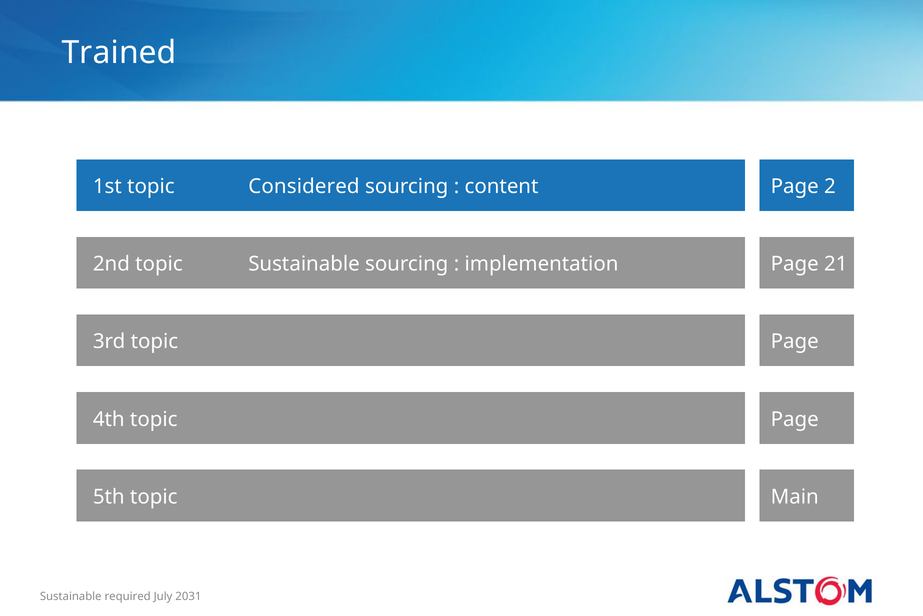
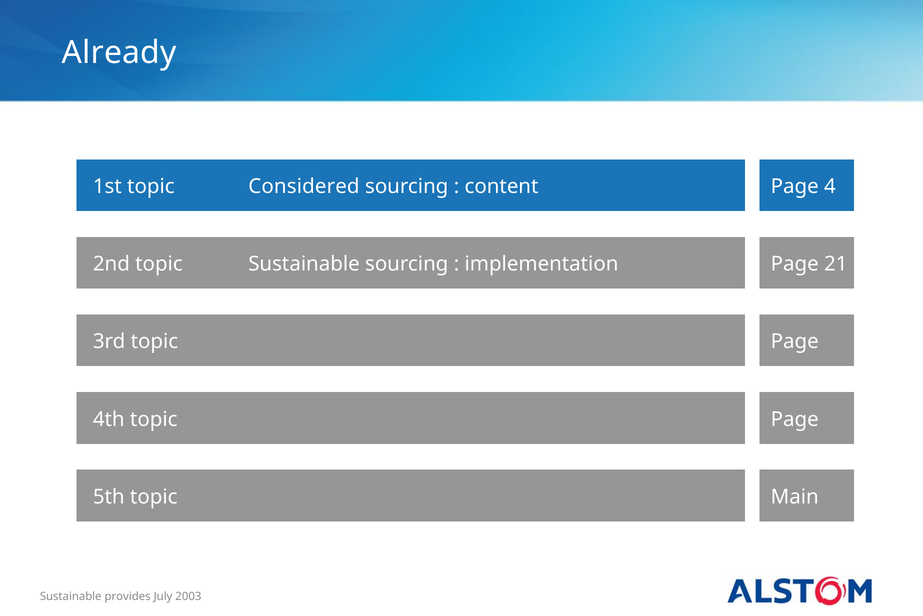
Trained: Trained -> Already (119, 53)
2: 2 -> 4 (830, 186)
required: required -> provides (128, 596)
2031: 2031 -> 2003 (188, 596)
